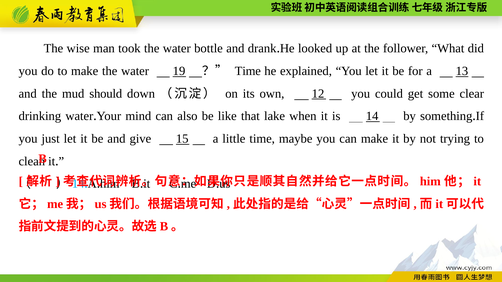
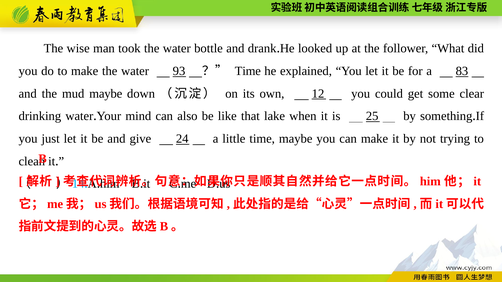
19: 19 -> 93 (179, 71)
13: 13 -> 83 (462, 71)
mud should: should -> maybe (106, 94)
14: 14 -> 25 (372, 116)
15: 15 -> 24 (182, 139)
